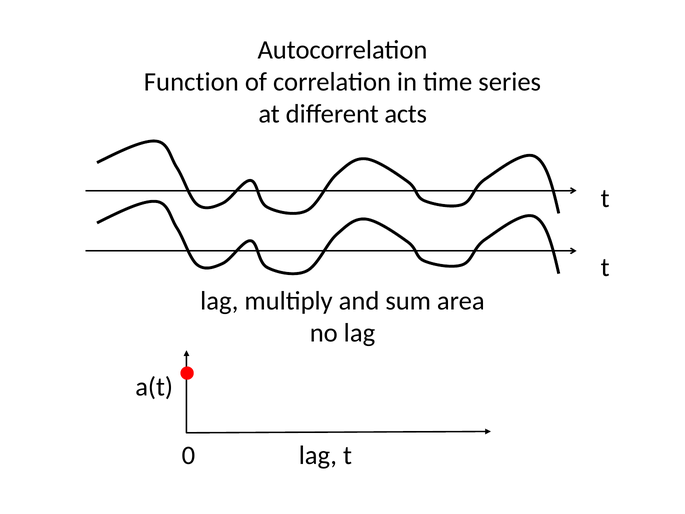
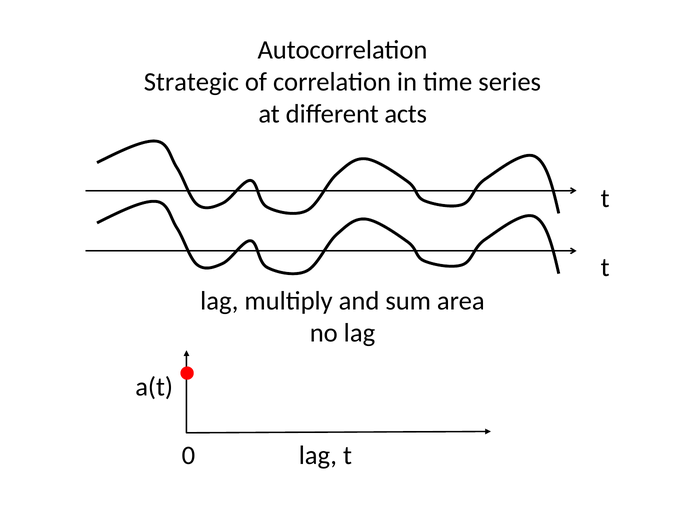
Function: Function -> Strategic (191, 82)
